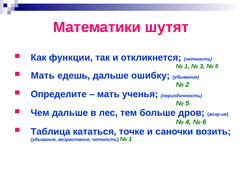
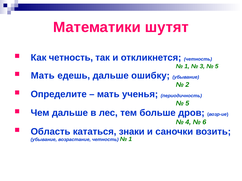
Как функции: функции -> четность (71, 58)
Таблица: Таблица -> Область (51, 132)
точке: точке -> знаки (132, 132)
